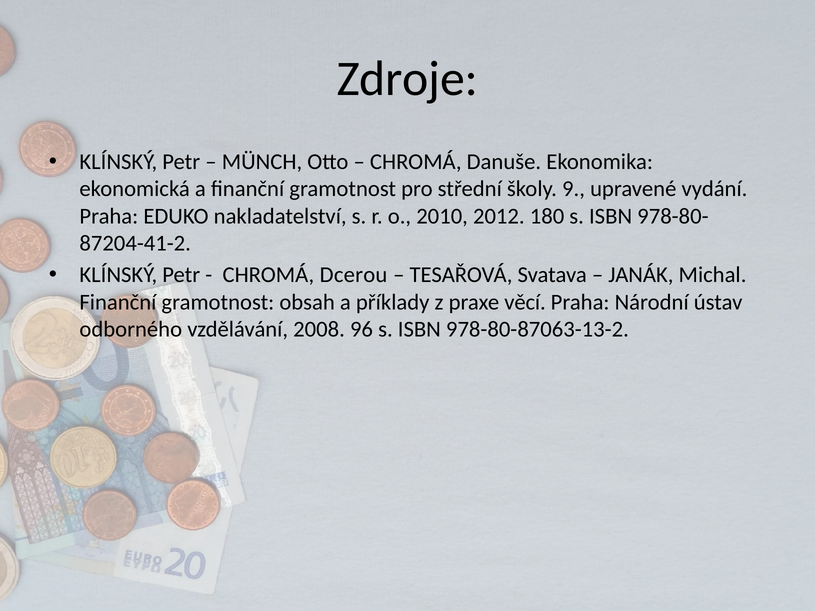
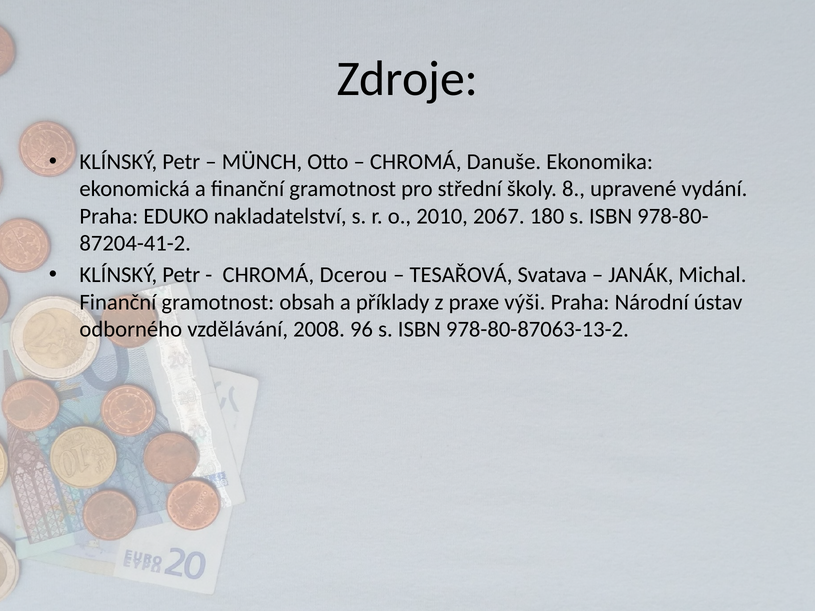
9: 9 -> 8 (574, 189)
2012: 2012 -> 2067 (499, 216)
věcí: věcí -> výši (525, 302)
